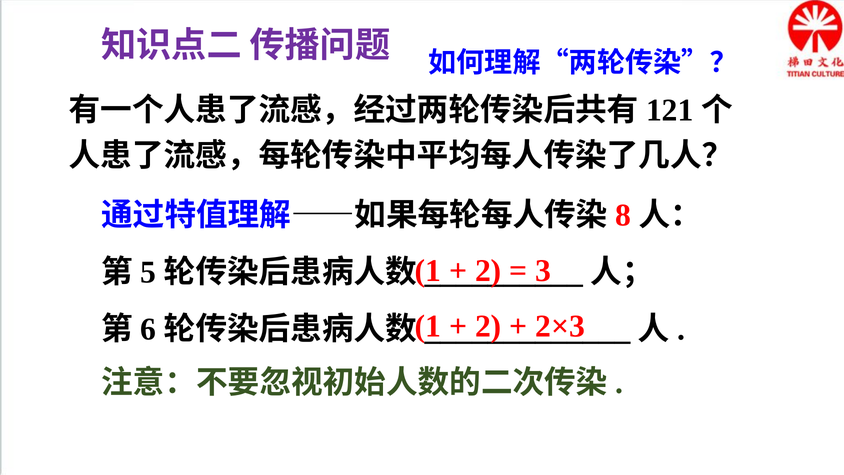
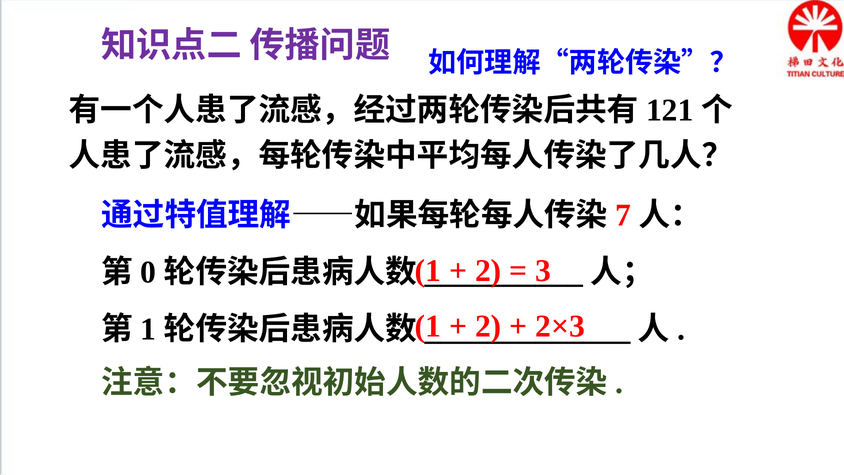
8: 8 -> 7 (623, 215)
5: 5 -> 0 (148, 272)
6: 6 -> 1 (148, 329)
